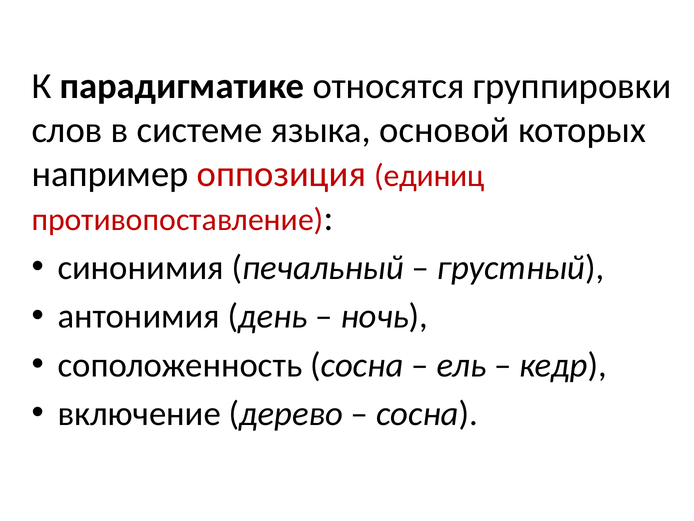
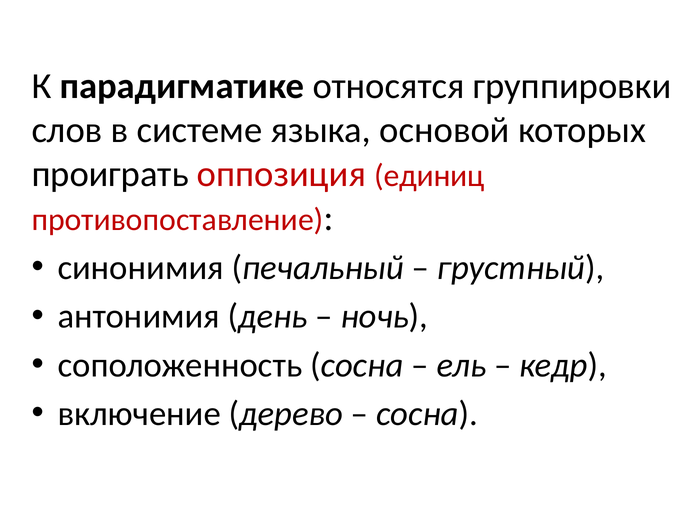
например: например -> проиграть (110, 174)
